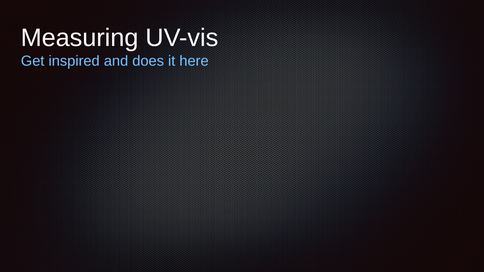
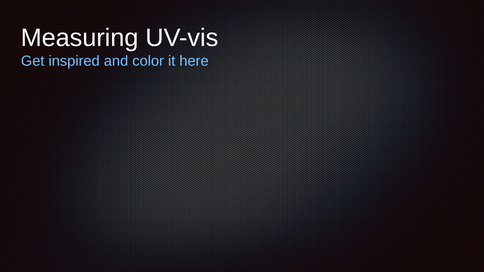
does: does -> color (148, 61)
